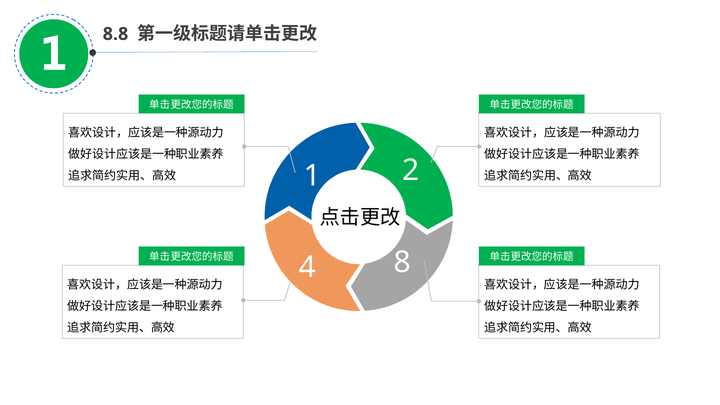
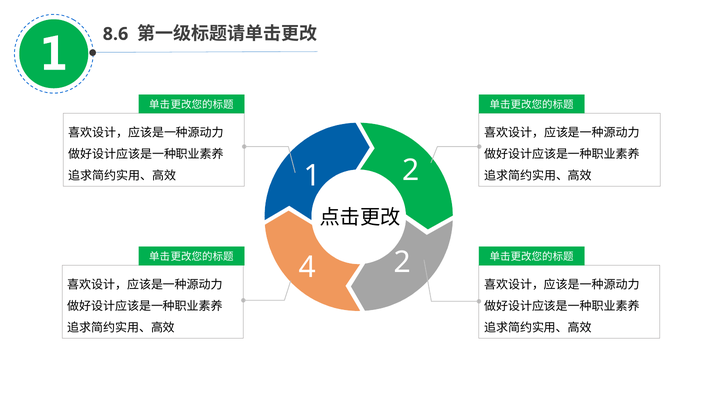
8.8: 8.8 -> 8.6 (115, 34)
4 8: 8 -> 2 (402, 263)
